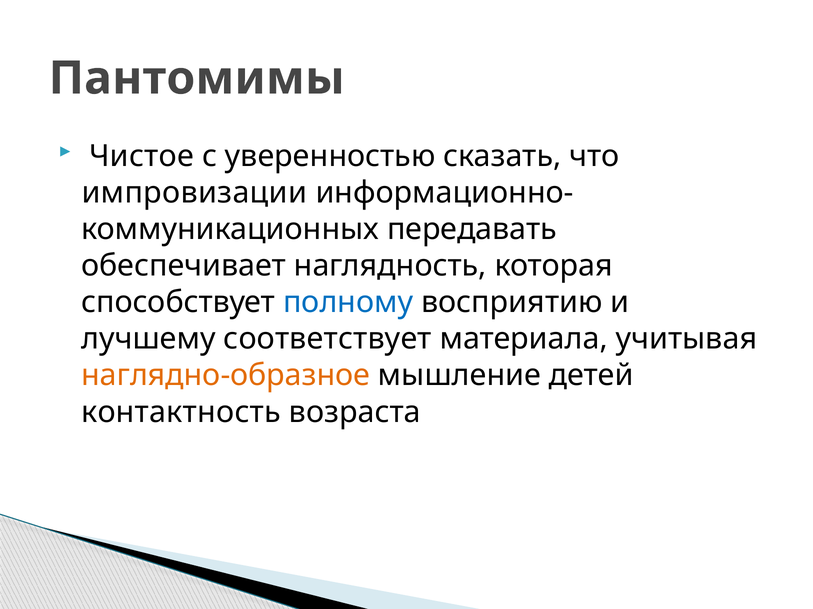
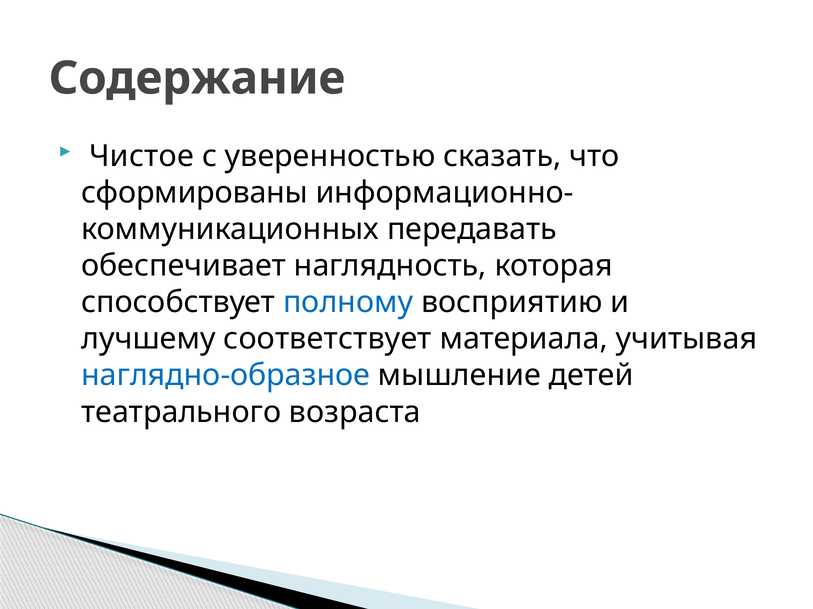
Пантомимы: Пантомимы -> Содержание (197, 78)
импровизации: импровизации -> сформированы (195, 193)
наглядно-образное colour: orange -> blue (226, 376)
контактность: контактность -> театрального (181, 412)
